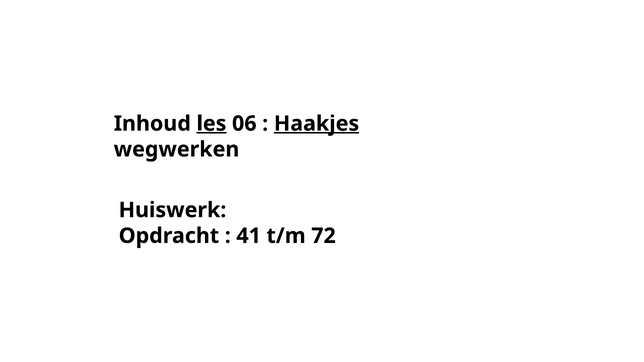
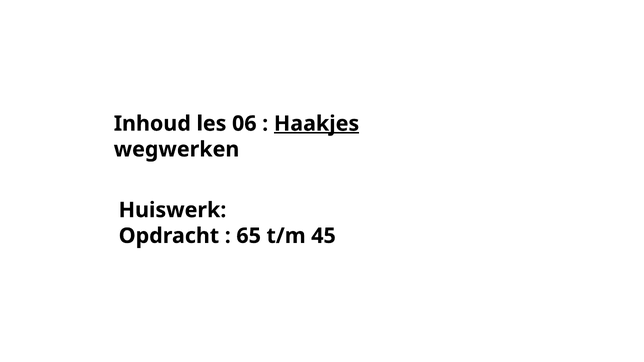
les underline: present -> none (211, 124)
41: 41 -> 65 (249, 236)
72: 72 -> 45 (324, 236)
